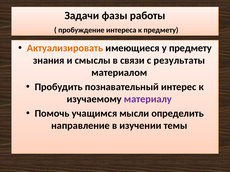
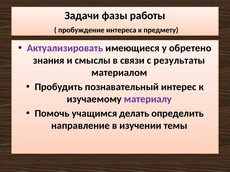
Актуализировать colour: orange -> purple (65, 48)
у предмету: предмету -> обретено (190, 48)
мысли: мысли -> делать (134, 114)
